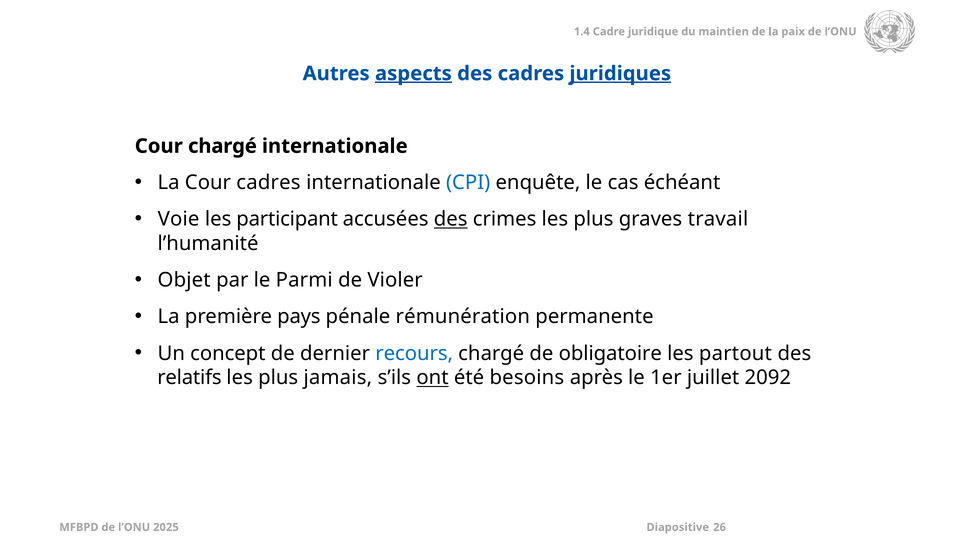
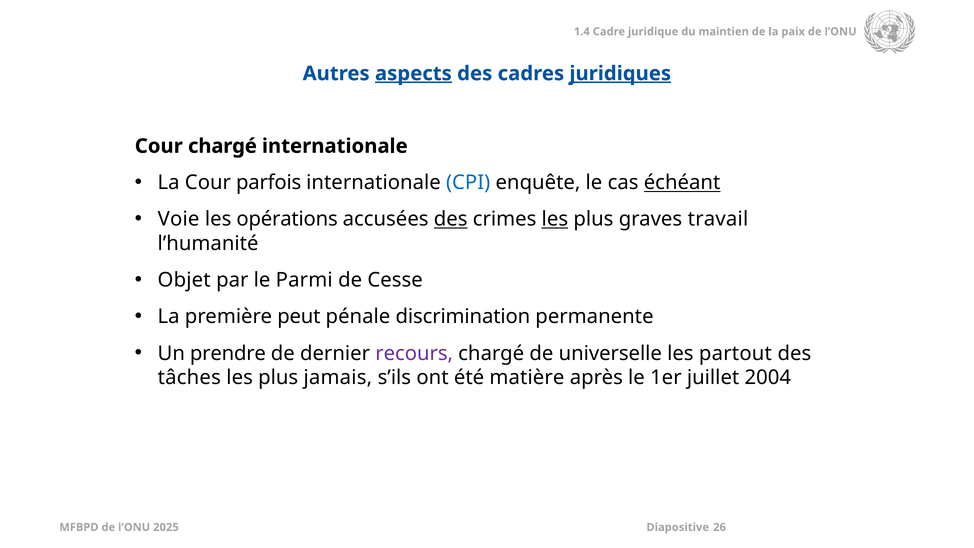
Cour cadres: cadres -> parfois (269, 183)
échéant underline: none -> present (682, 183)
participant: participant -> opérations (287, 219)
les underline: none -> present (555, 219)
Violer: Violer -> Cesse (395, 280)
pays: pays -> peut (299, 317)
rémunération: rémunération -> discrimination (463, 317)
concept: concept -> prendre (228, 353)
recours colour: blue -> purple (414, 353)
obligatoire: obligatoire -> universelle (610, 353)
relatifs: relatifs -> tâches (189, 378)
ont underline: present -> none (433, 378)
besoins: besoins -> matière (527, 378)
2092: 2092 -> 2004 (768, 378)
